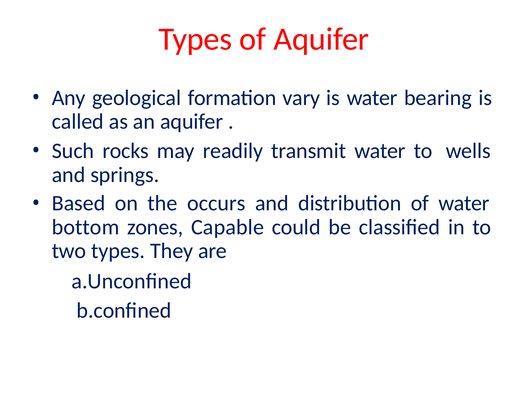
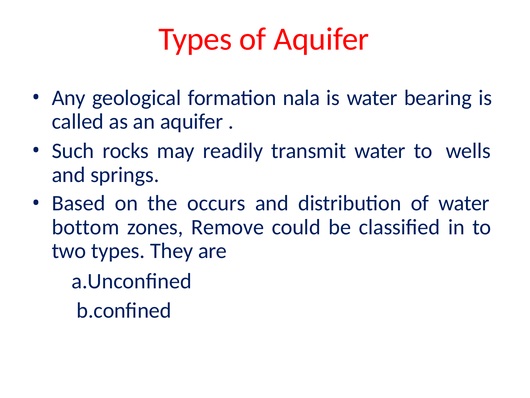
vary: vary -> nala (301, 98)
Capable: Capable -> Remove (228, 227)
